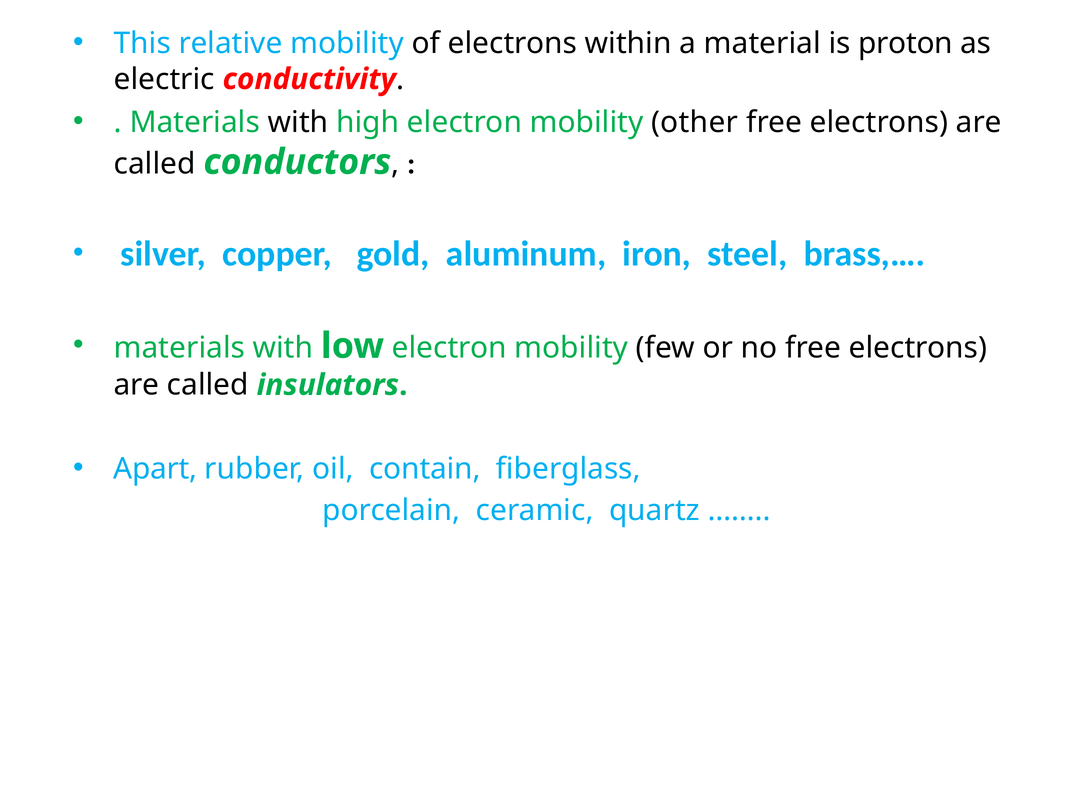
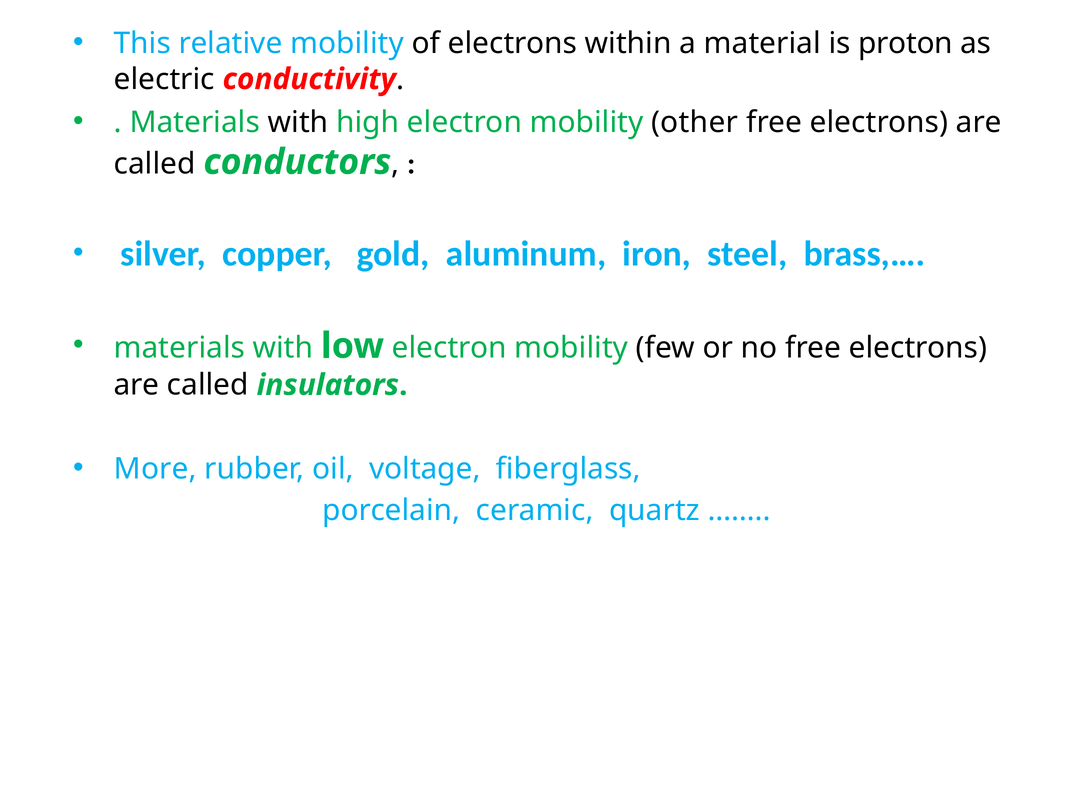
Apart: Apart -> More (155, 469)
contain: contain -> voltage (425, 469)
